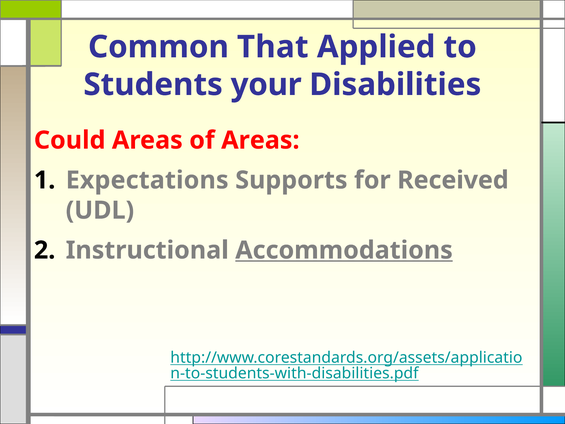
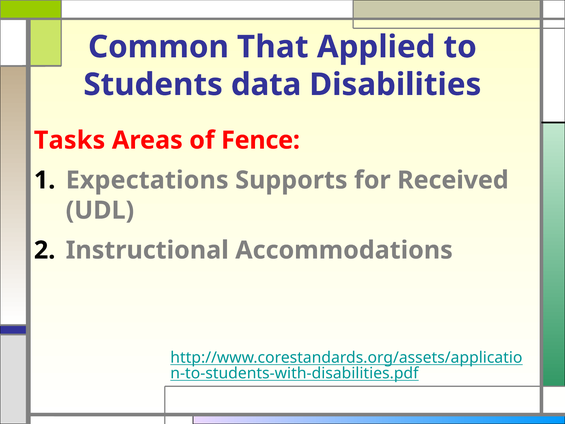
your: your -> data (266, 85)
Could: Could -> Tasks (70, 140)
of Areas: Areas -> Fence (261, 140)
Accommodations underline: present -> none (344, 250)
